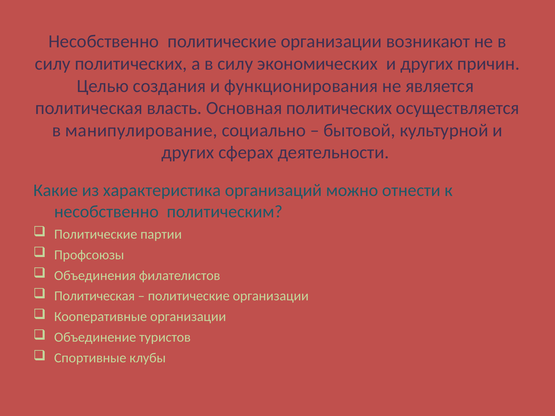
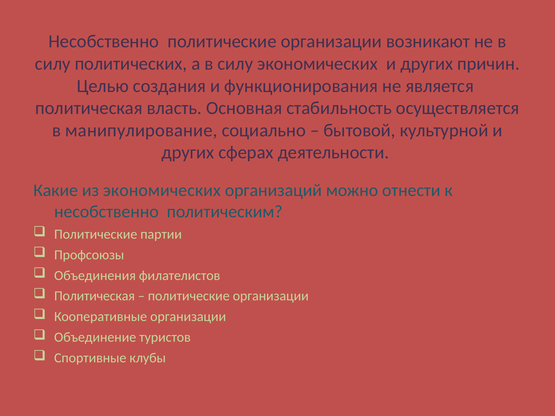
Основная политических: политических -> стабильность (339, 108)
из характеристика: характеристика -> экономических (162, 190)
